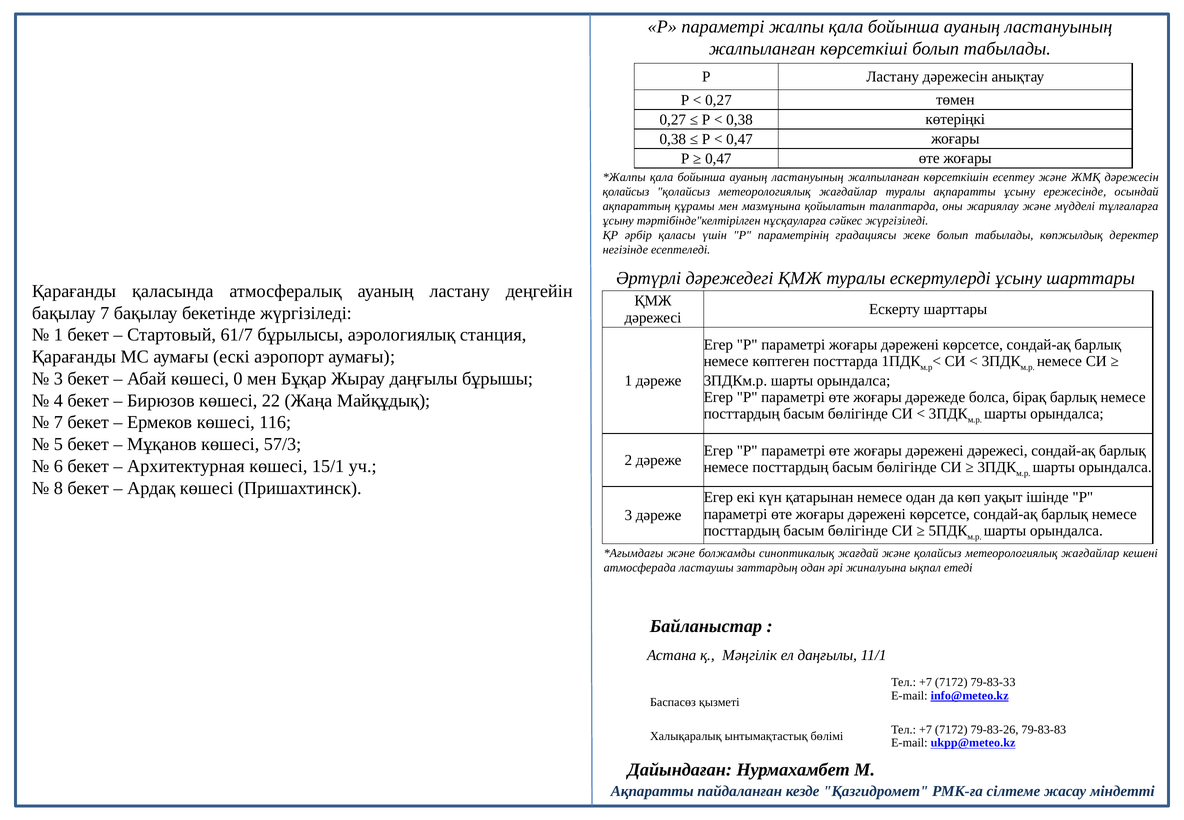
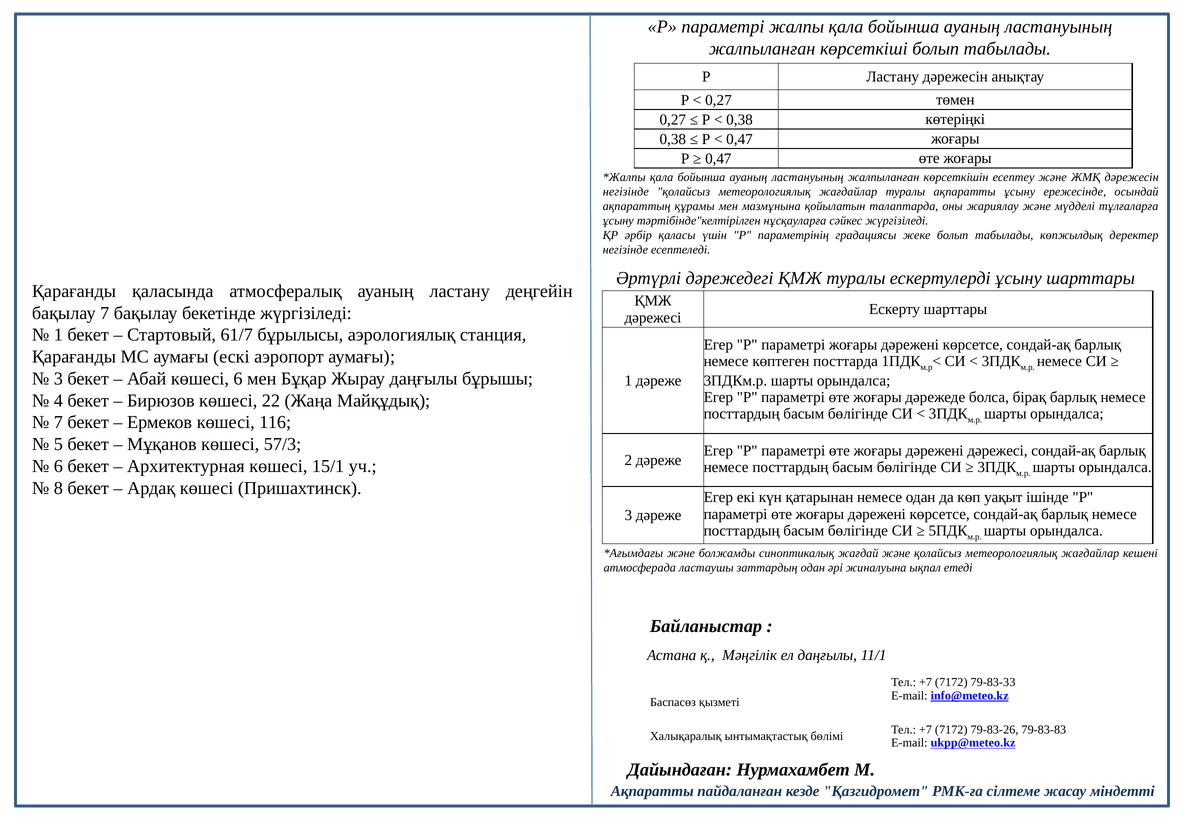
қолайсыз: қолайсыз -> негізінде (626, 192)
көшесі 0: 0 -> 6 (238, 379)
